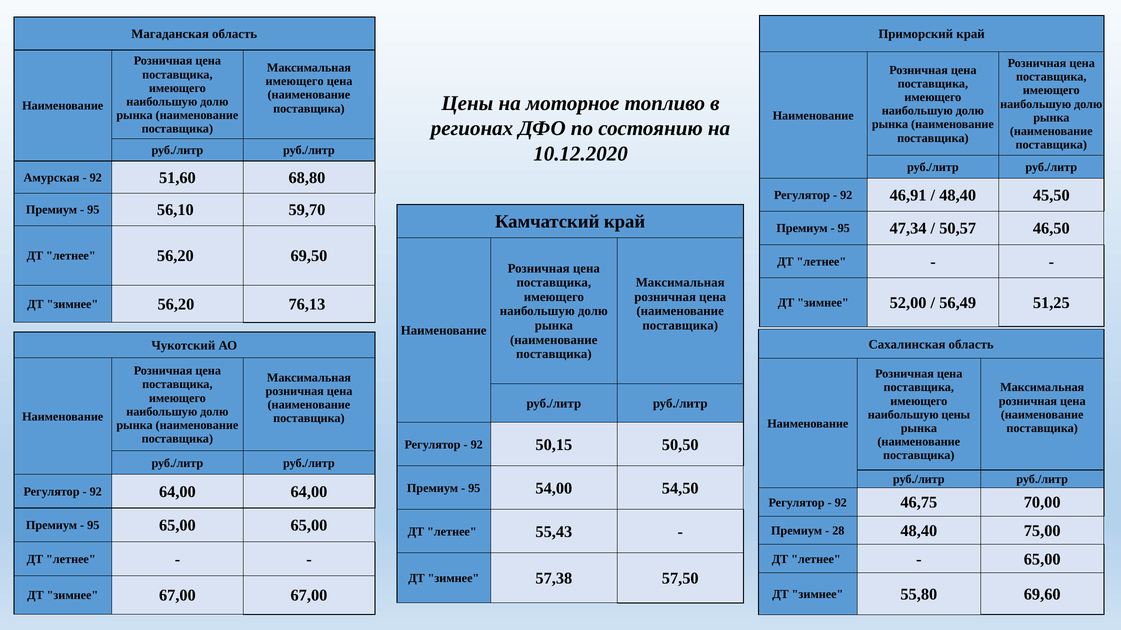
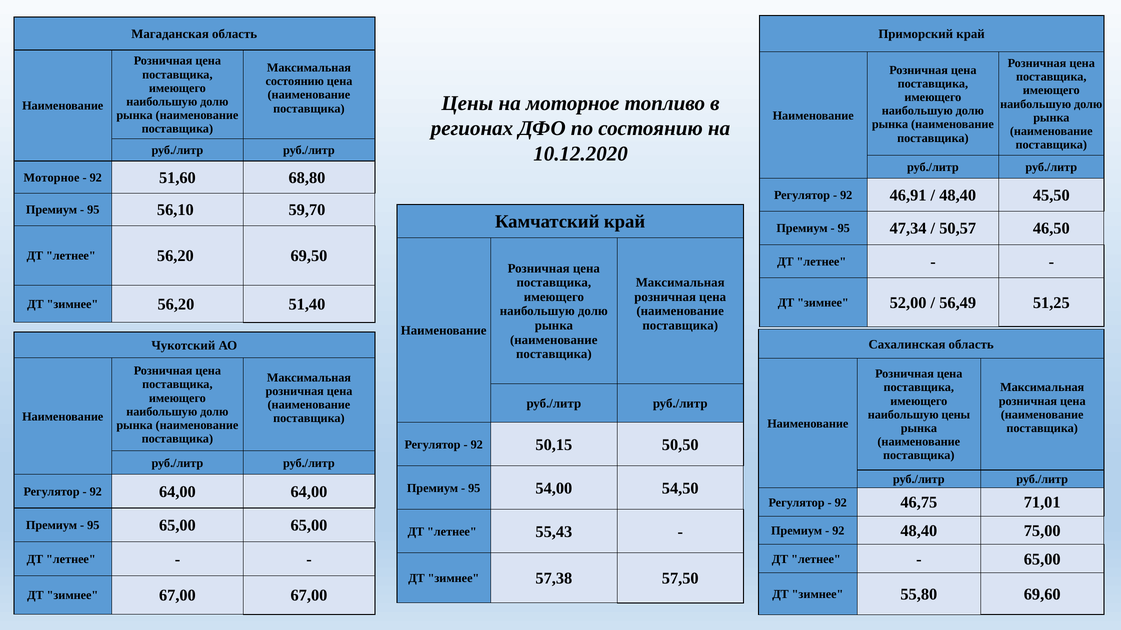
имеющего: имеющего -> состоянию (295, 81)
Амурская: Амурская -> Моторное (51, 178)
76,13: 76,13 -> 51,40 (307, 304)
70,00: 70,00 -> 71,01 (1042, 503)
28: 28 -> 92 (838, 531)
